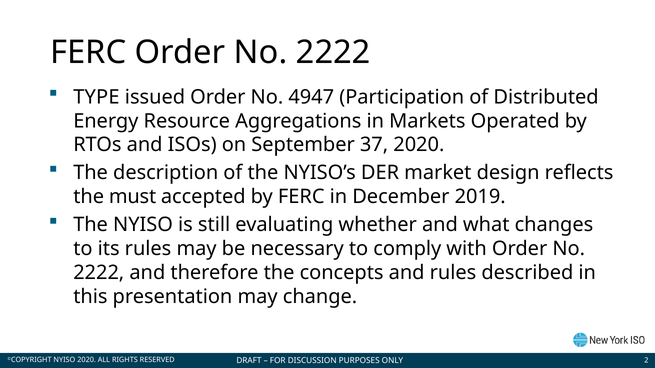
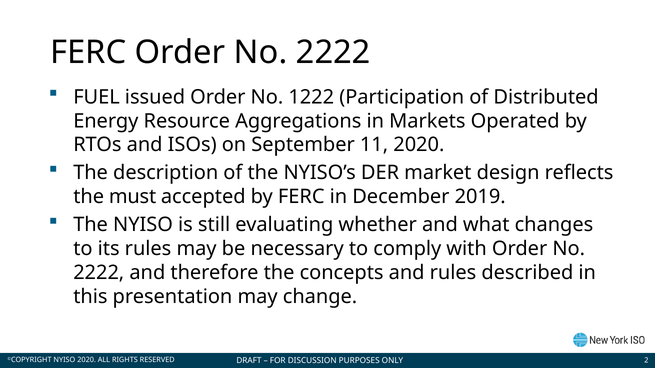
TYPE: TYPE -> FUEL (97, 97)
4947: 4947 -> 1222 (311, 97)
37: 37 -> 11 (374, 145)
